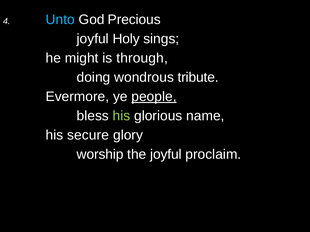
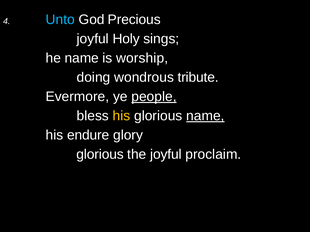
he might: might -> name (82, 58)
through: through -> worship (142, 58)
his colour: light green -> yellow (121, 116)
name underline: none -> present (205, 116)
secure: secure -> endure (88, 135)
worship: worship -> glorious (100, 155)
